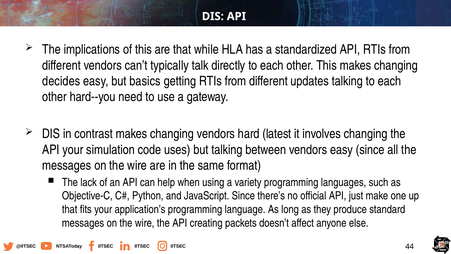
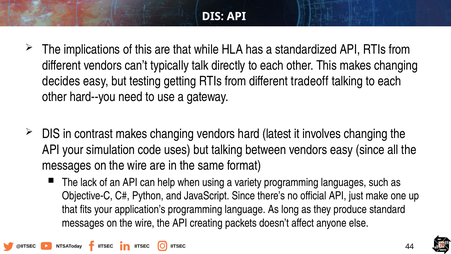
basics: basics -> testing (145, 81)
updates: updates -> tradeoff (310, 81)
